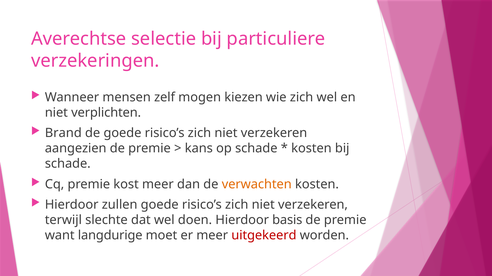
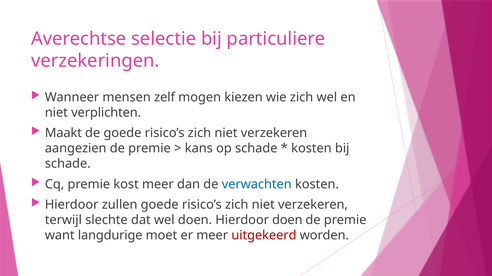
Brand: Brand -> Maakt (63, 133)
verwachten colour: orange -> blue (257, 185)
Hierdoor basis: basis -> doen (287, 220)
